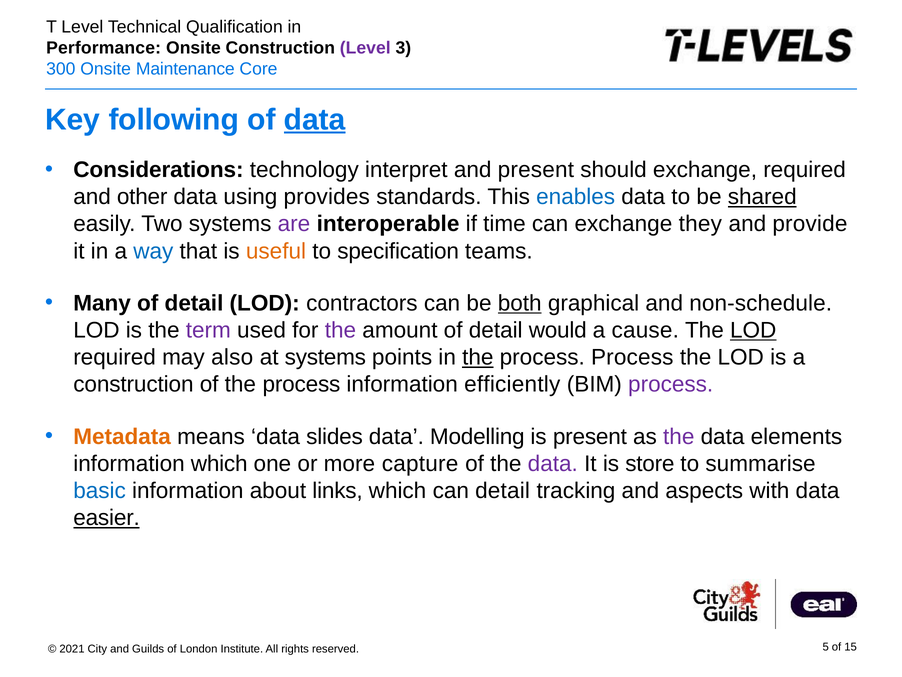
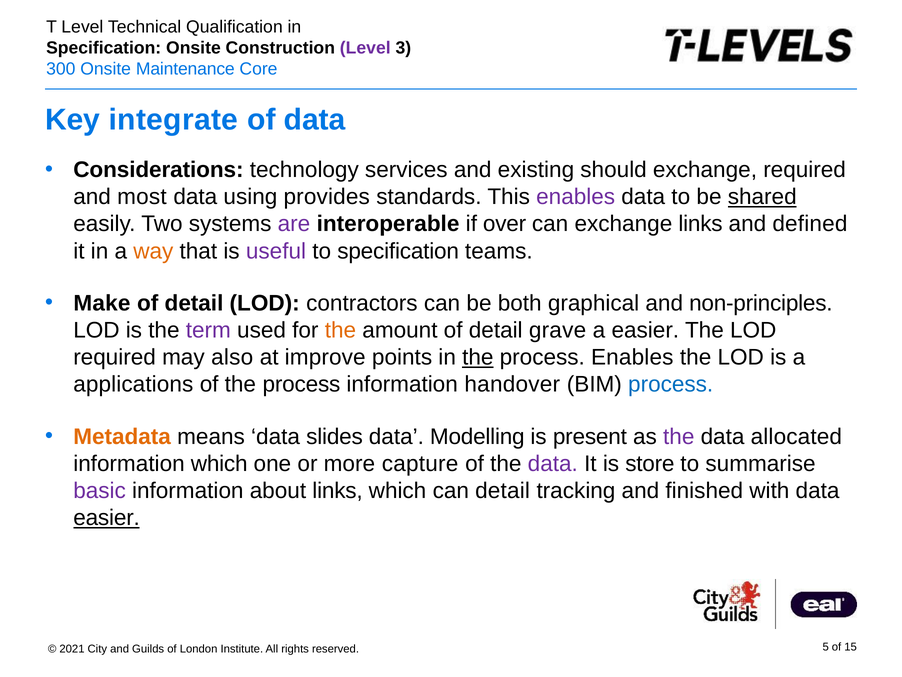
Performance: Performance -> Specification (104, 48)
following: following -> integrate (174, 120)
data underline: present -> none (315, 120)
interpret: interpret -> services (406, 170)
and present: present -> existing (536, 170)
other: other -> most (142, 197)
enables colour: blue -> purple (576, 197)
time: time -> over (505, 224)
exchange they: they -> links (701, 224)
provide: provide -> defined (810, 224)
way colour: blue -> orange (153, 251)
useful colour: orange -> purple (276, 251)
Many: Many -> Make (102, 303)
both underline: present -> none (520, 303)
non-schedule: non-schedule -> non-principles (761, 303)
the colour: purple -> orange (340, 330)
would: would -> grave (558, 330)
a cause: cause -> easier (645, 330)
LOD underline: present -> none (753, 330)
at systems: systems -> improve (325, 357)
process Process: Process -> Enables (632, 357)
construction: construction -> applications (133, 384)
efficiently: efficiently -> handover (512, 384)
process colour: purple -> blue (671, 384)
elements: elements -> allocated (796, 436)
basic colour: blue -> purple (100, 490)
aspects: aspects -> finished (704, 490)
